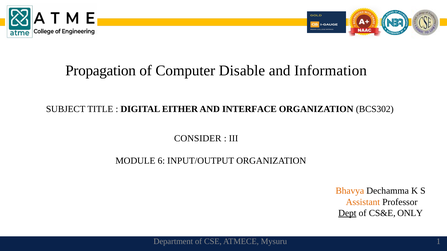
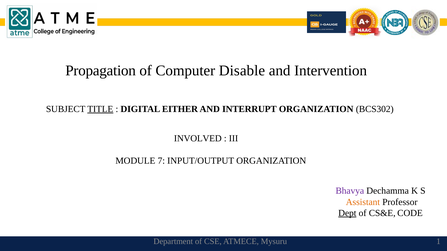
Information: Information -> Intervention (331, 71)
TITLE underline: none -> present (100, 109)
INTERFACE: INTERFACE -> INTERRUPT (249, 109)
CONSIDER: CONSIDER -> INVOLVED (198, 139)
6: 6 -> 7 (161, 161)
Bhavya colour: orange -> purple (350, 191)
ONLY: ONLY -> CODE (410, 213)
